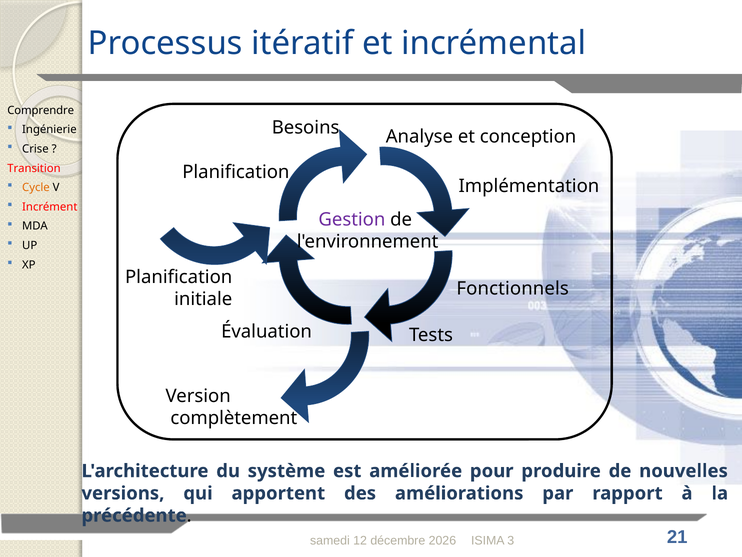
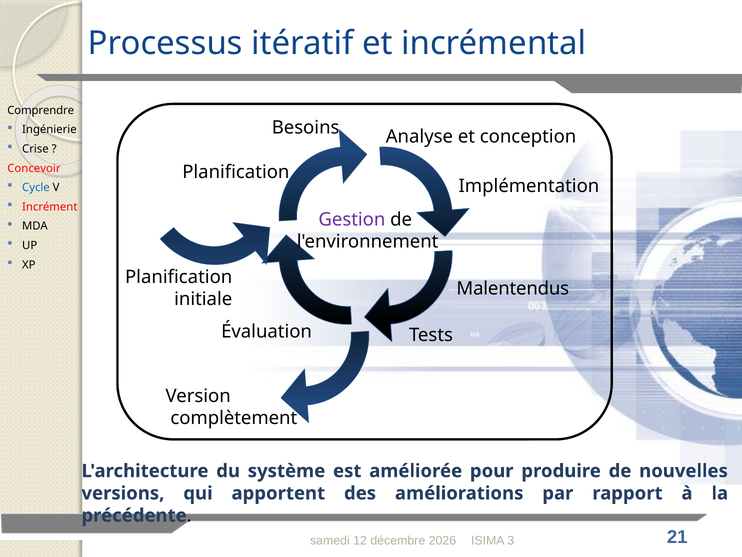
Transition: Transition -> Concevoir (34, 168)
Cycle colour: orange -> blue (36, 187)
Fonctionnels: Fonctionnels -> Malentendus (513, 288)
